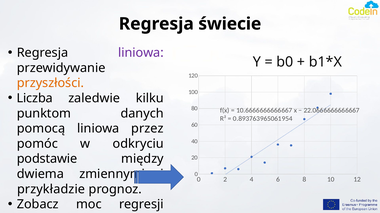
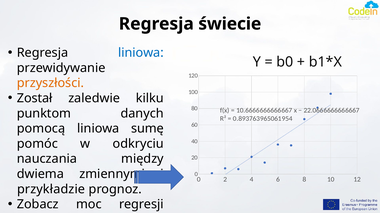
liniowa colour: purple -> blue (141, 53)
Liczba: Liczba -> Został (35, 99)
przez: przez -> sumę (148, 129)
podstawie: podstawie -> nauczania (47, 159)
